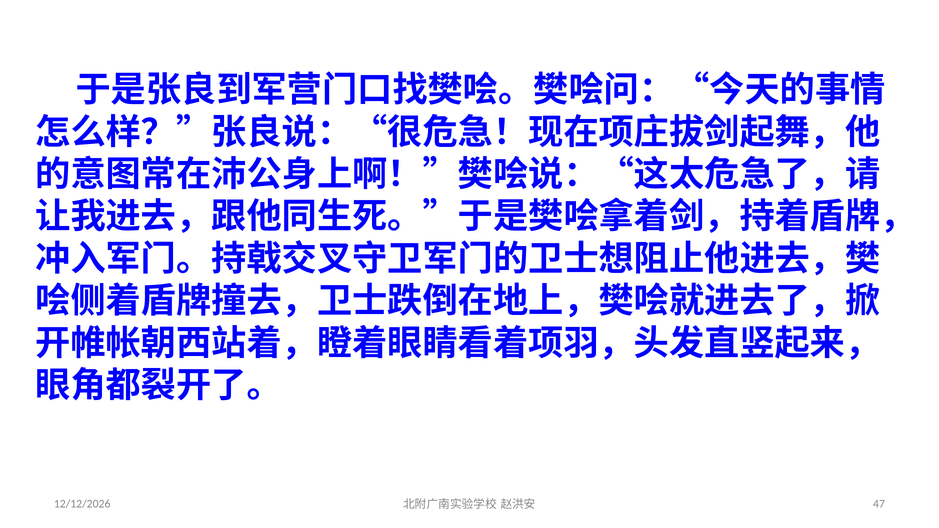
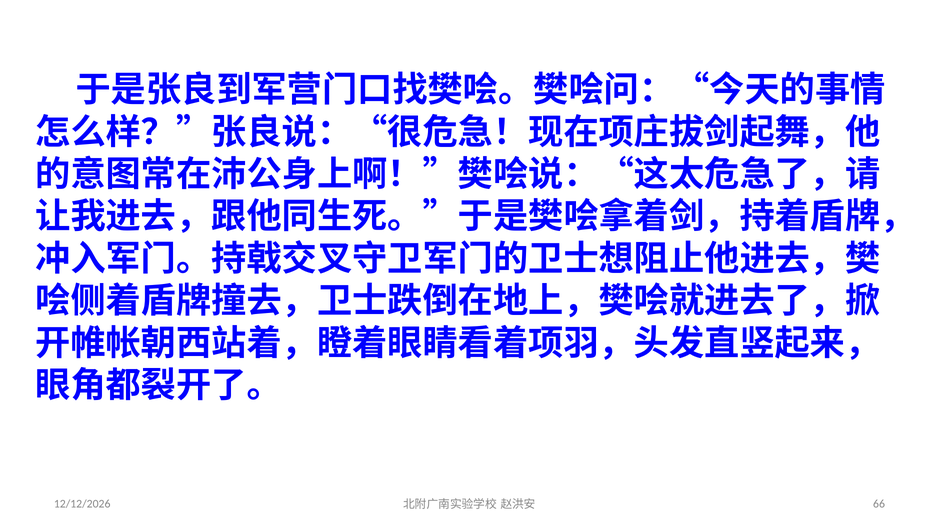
47: 47 -> 66 (879, 504)
